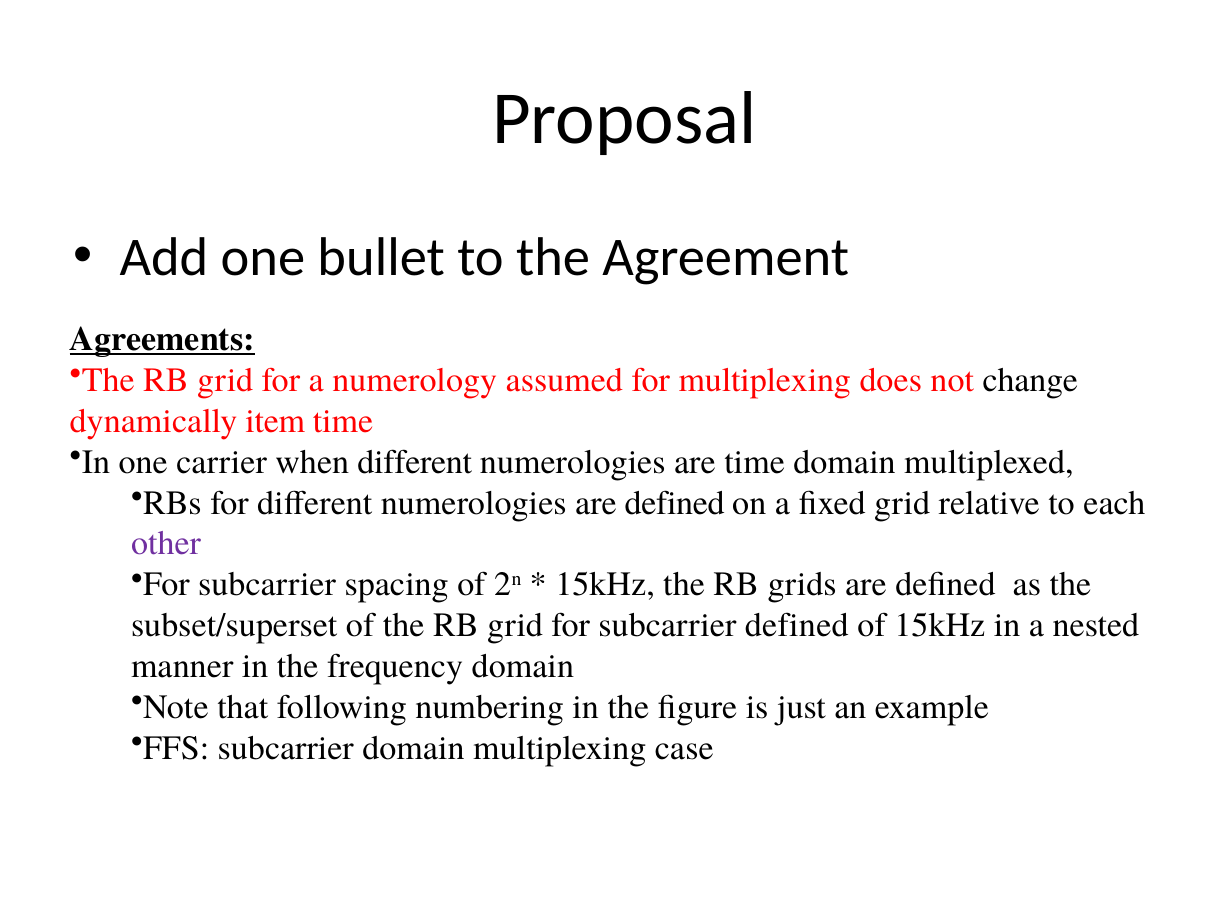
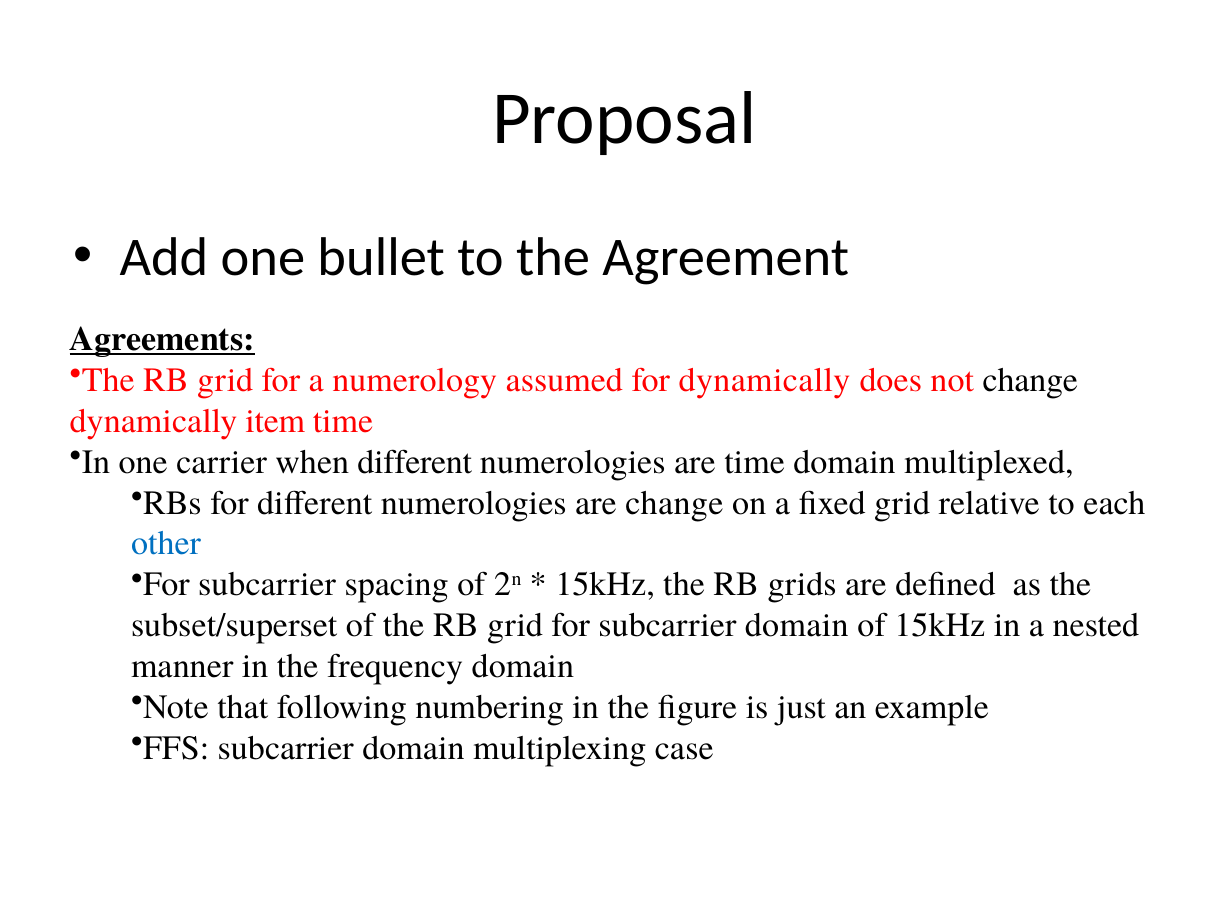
for multiplexing: multiplexing -> dynamically (765, 380)
numerologies are defined: defined -> change (674, 503)
other colour: purple -> blue (166, 544)
for subcarrier defined: defined -> domain (797, 626)
